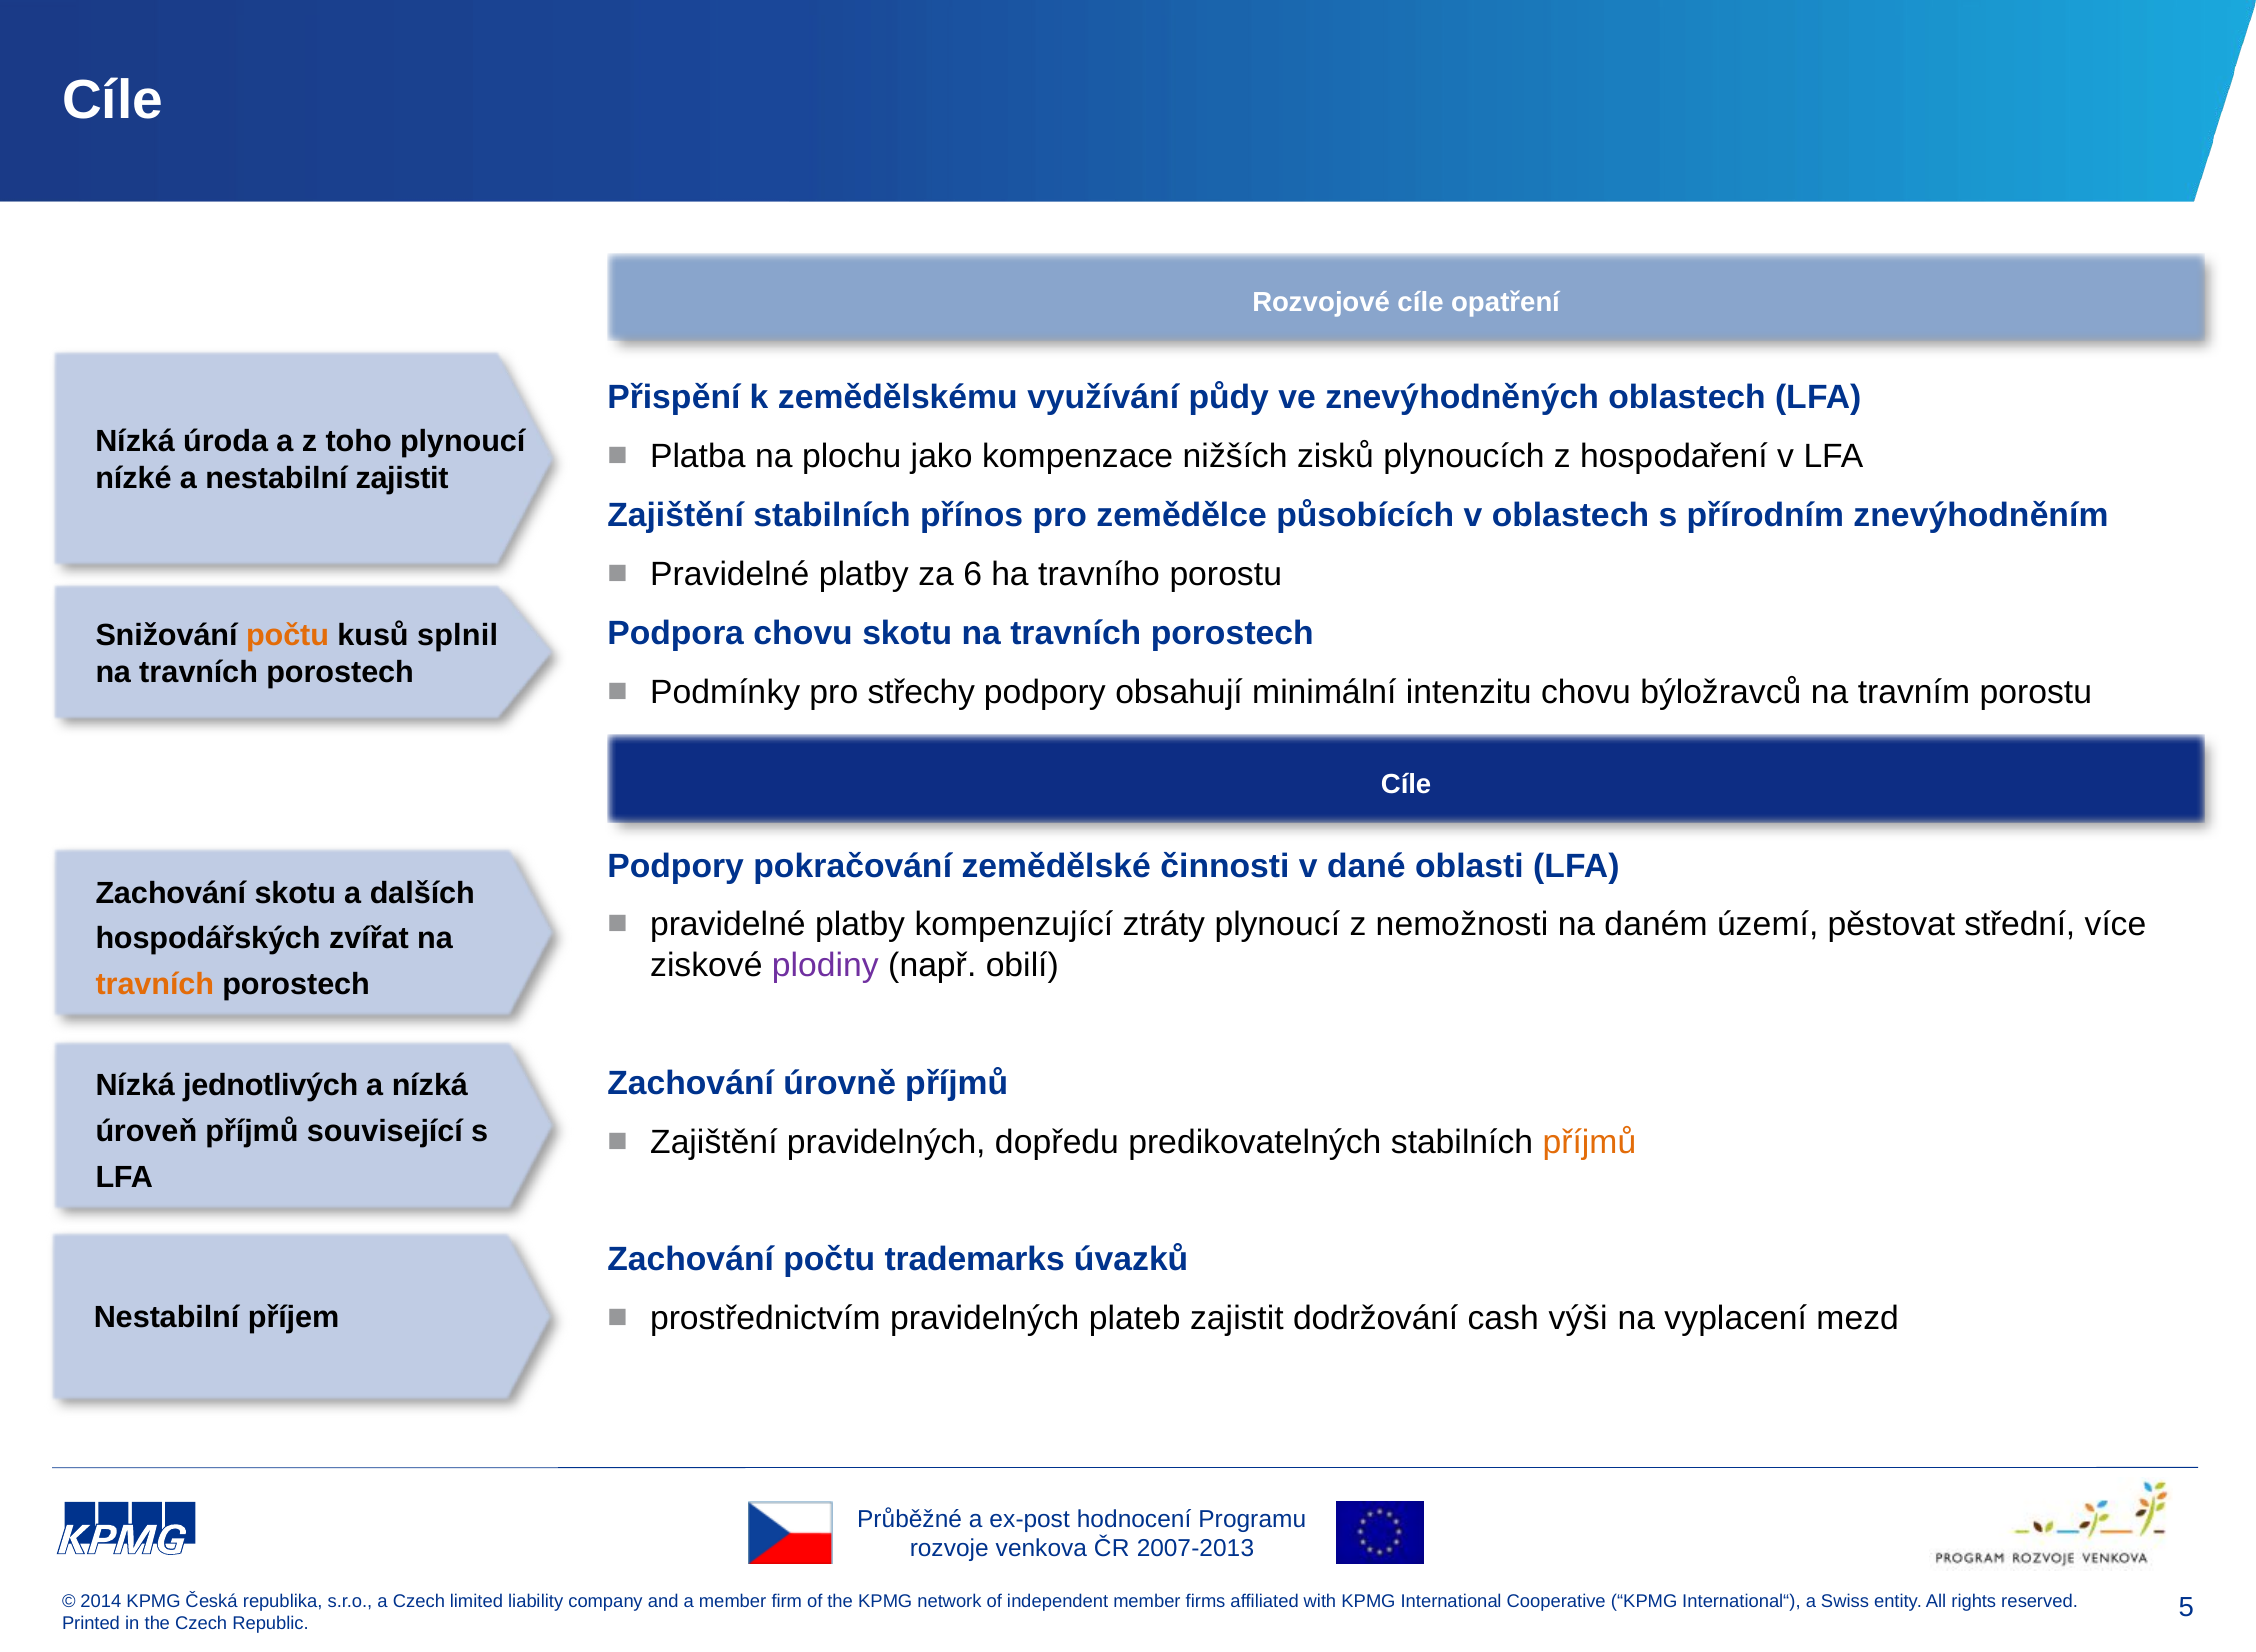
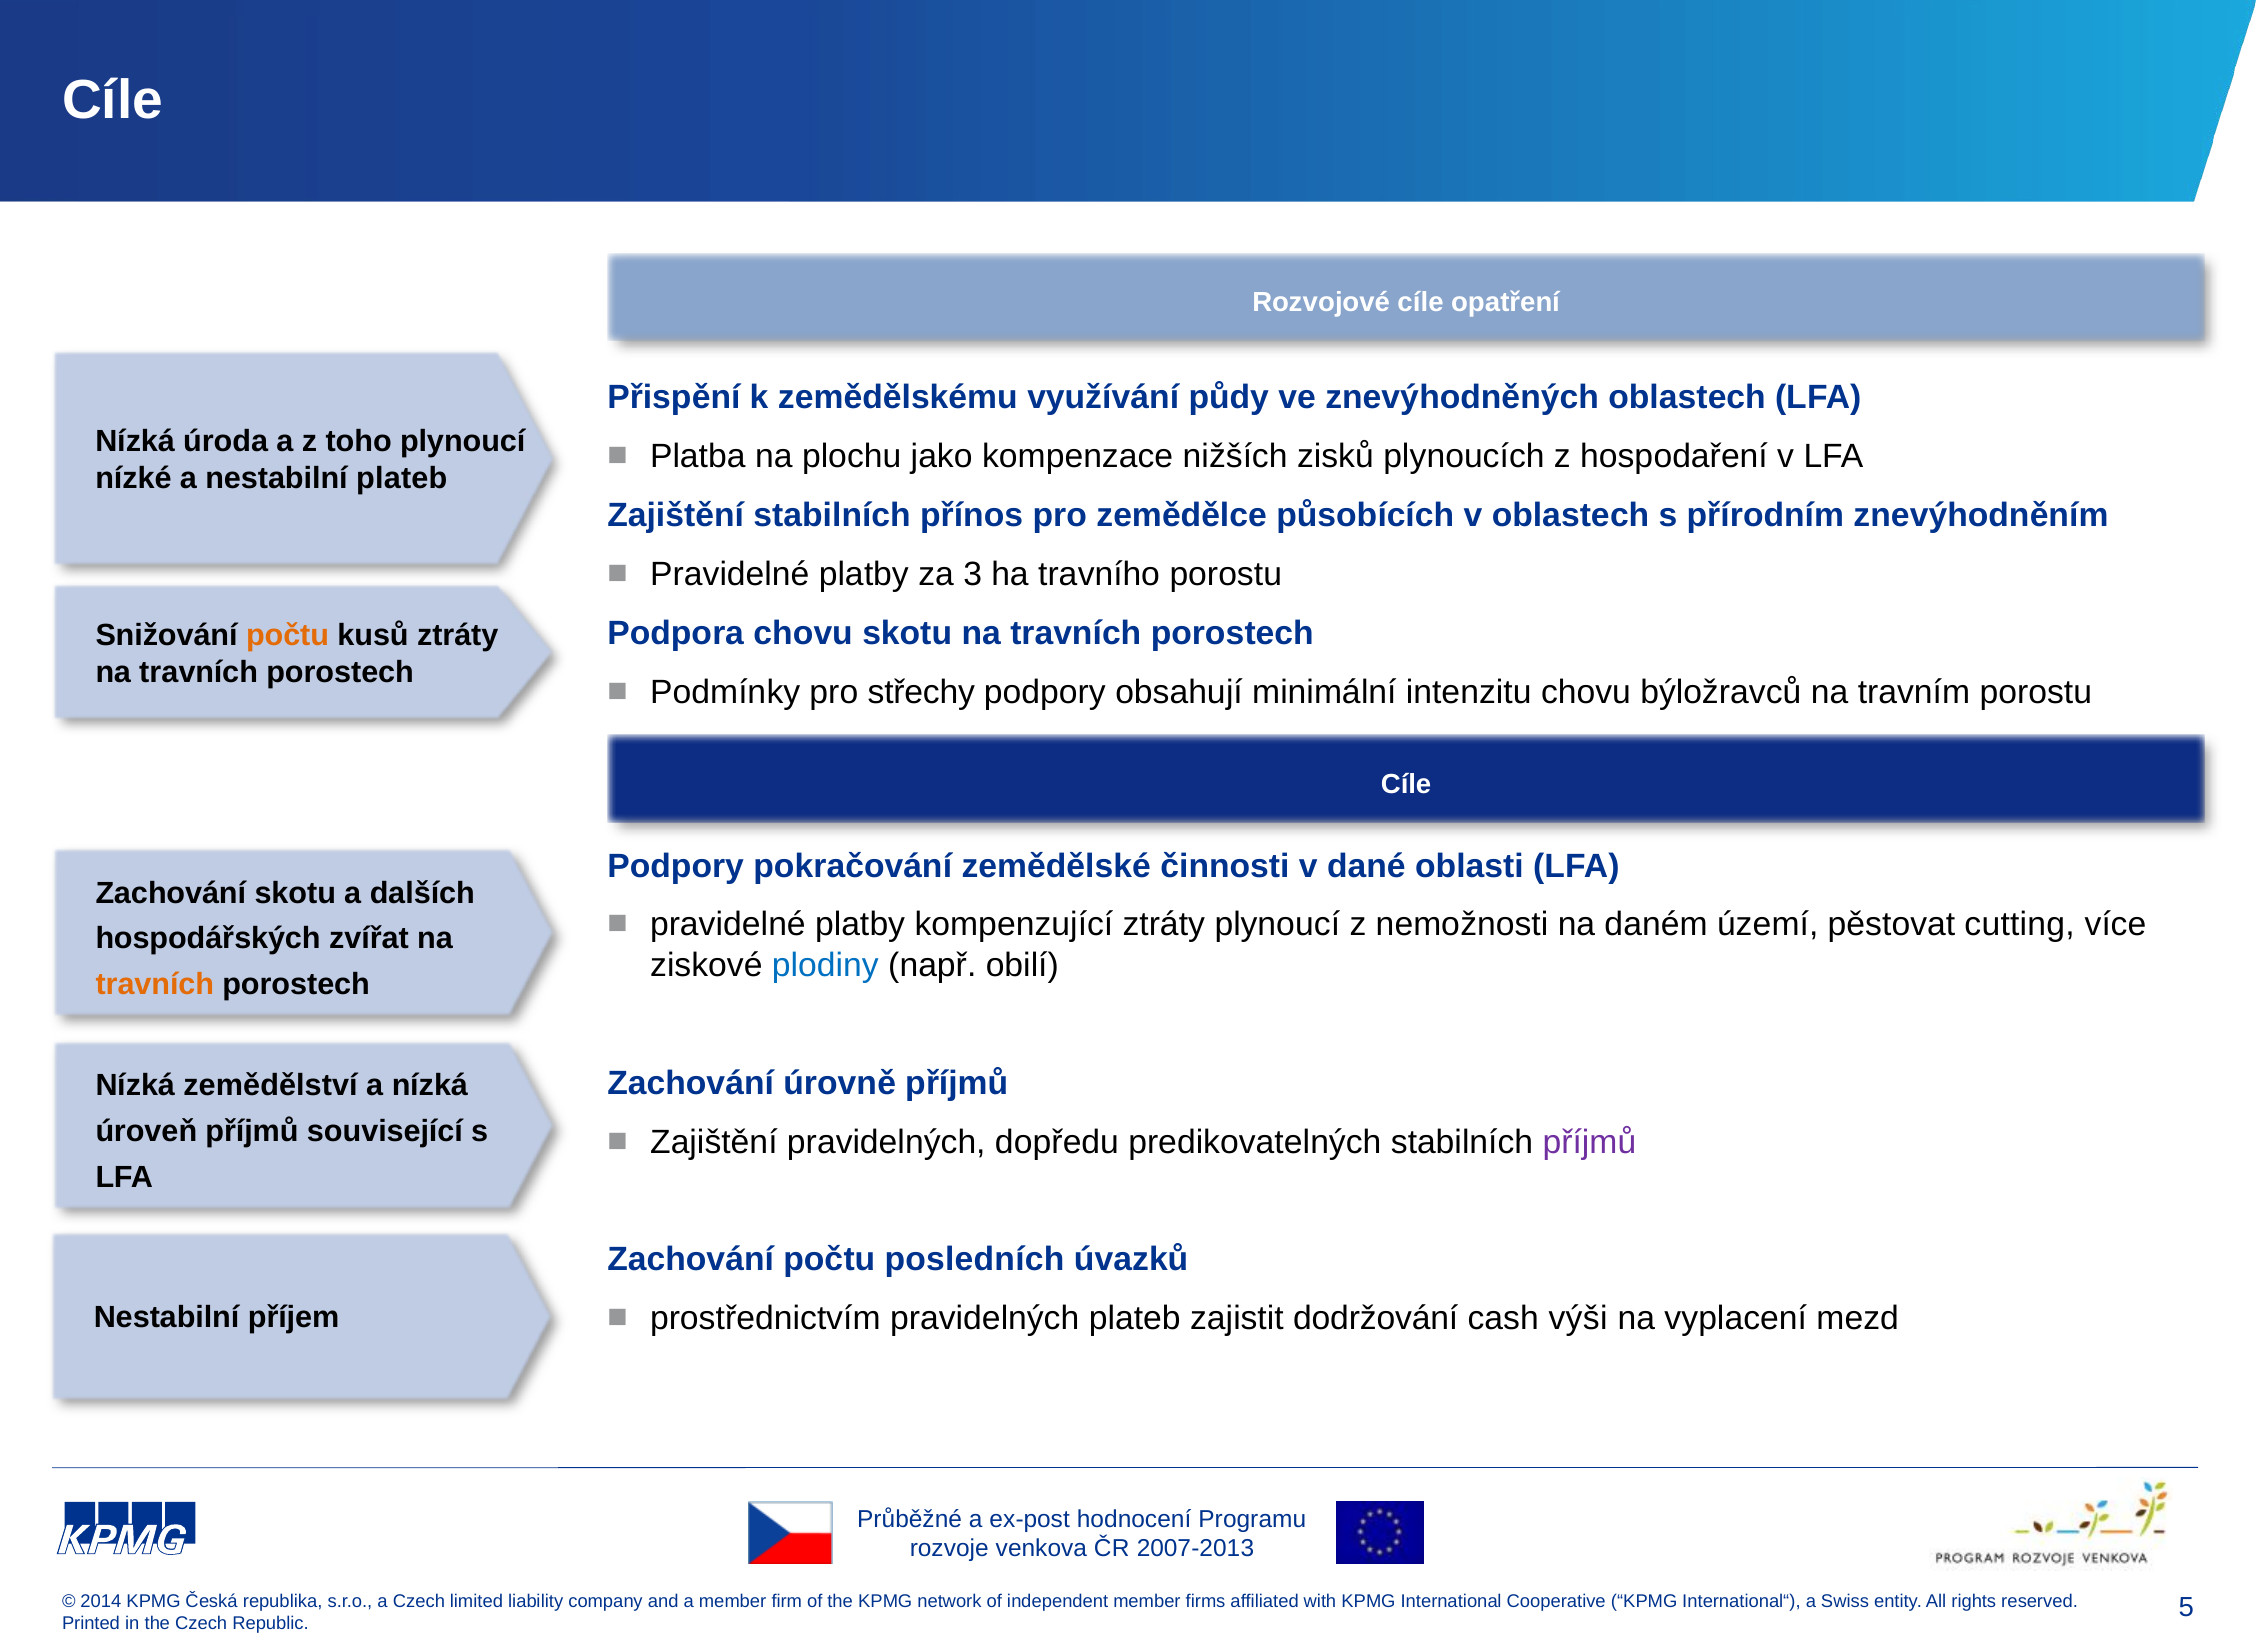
nestabilní zajistit: zajistit -> plateb (402, 479)
6: 6 -> 3 (973, 574)
kusů splnil: splnil -> ztráty (458, 636)
střední: střední -> cutting (2020, 925)
plodiny colour: purple -> blue (825, 966)
jednotlivých: jednotlivých -> zemědělství (271, 1086)
příjmů colour: orange -> purple (1589, 1142)
trademarks: trademarks -> posledních (974, 1260)
